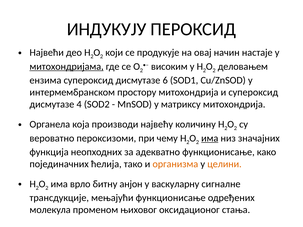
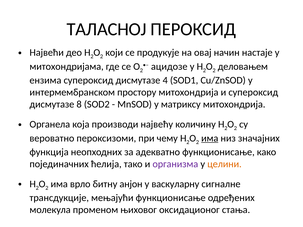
ИНДУКУЈУ: ИНДУКУЈУ -> ТАЛАСНОЈ (107, 29)
митохондријама underline: present -> none (67, 66)
високим: високим -> ацидозе (169, 66)
6: 6 -> 4 (165, 80)
4: 4 -> 8 (79, 105)
организма colour: orange -> purple (175, 164)
